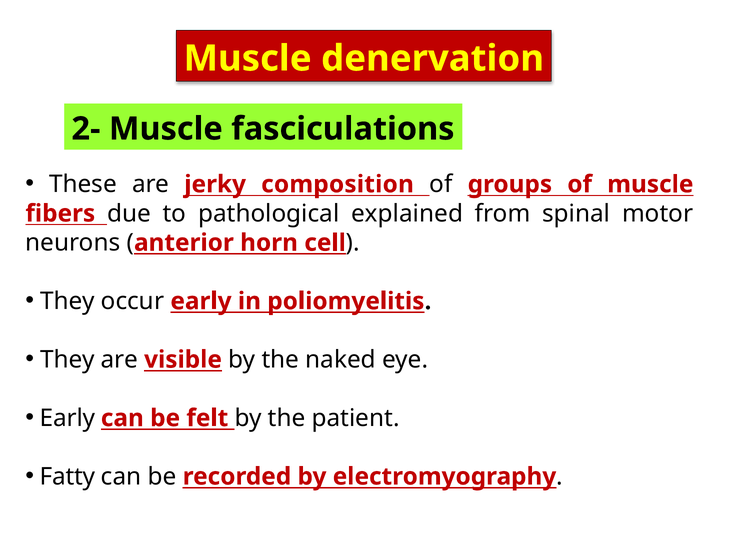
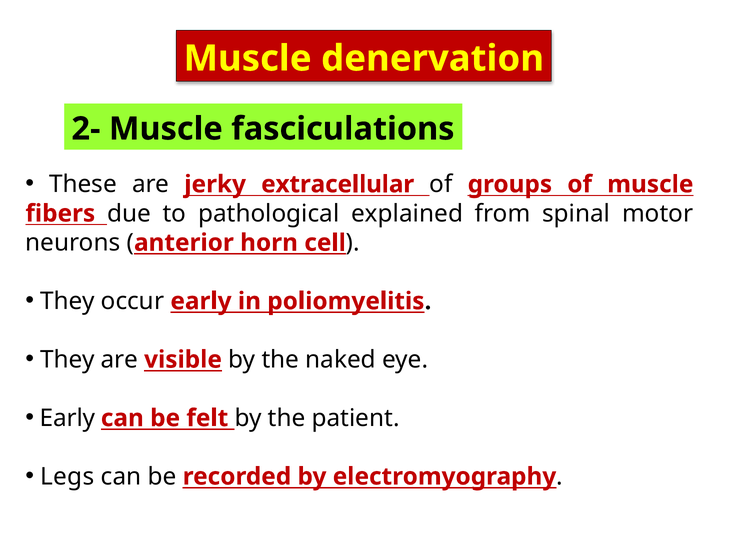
composition: composition -> extracellular (338, 184)
Fatty: Fatty -> Legs (67, 477)
